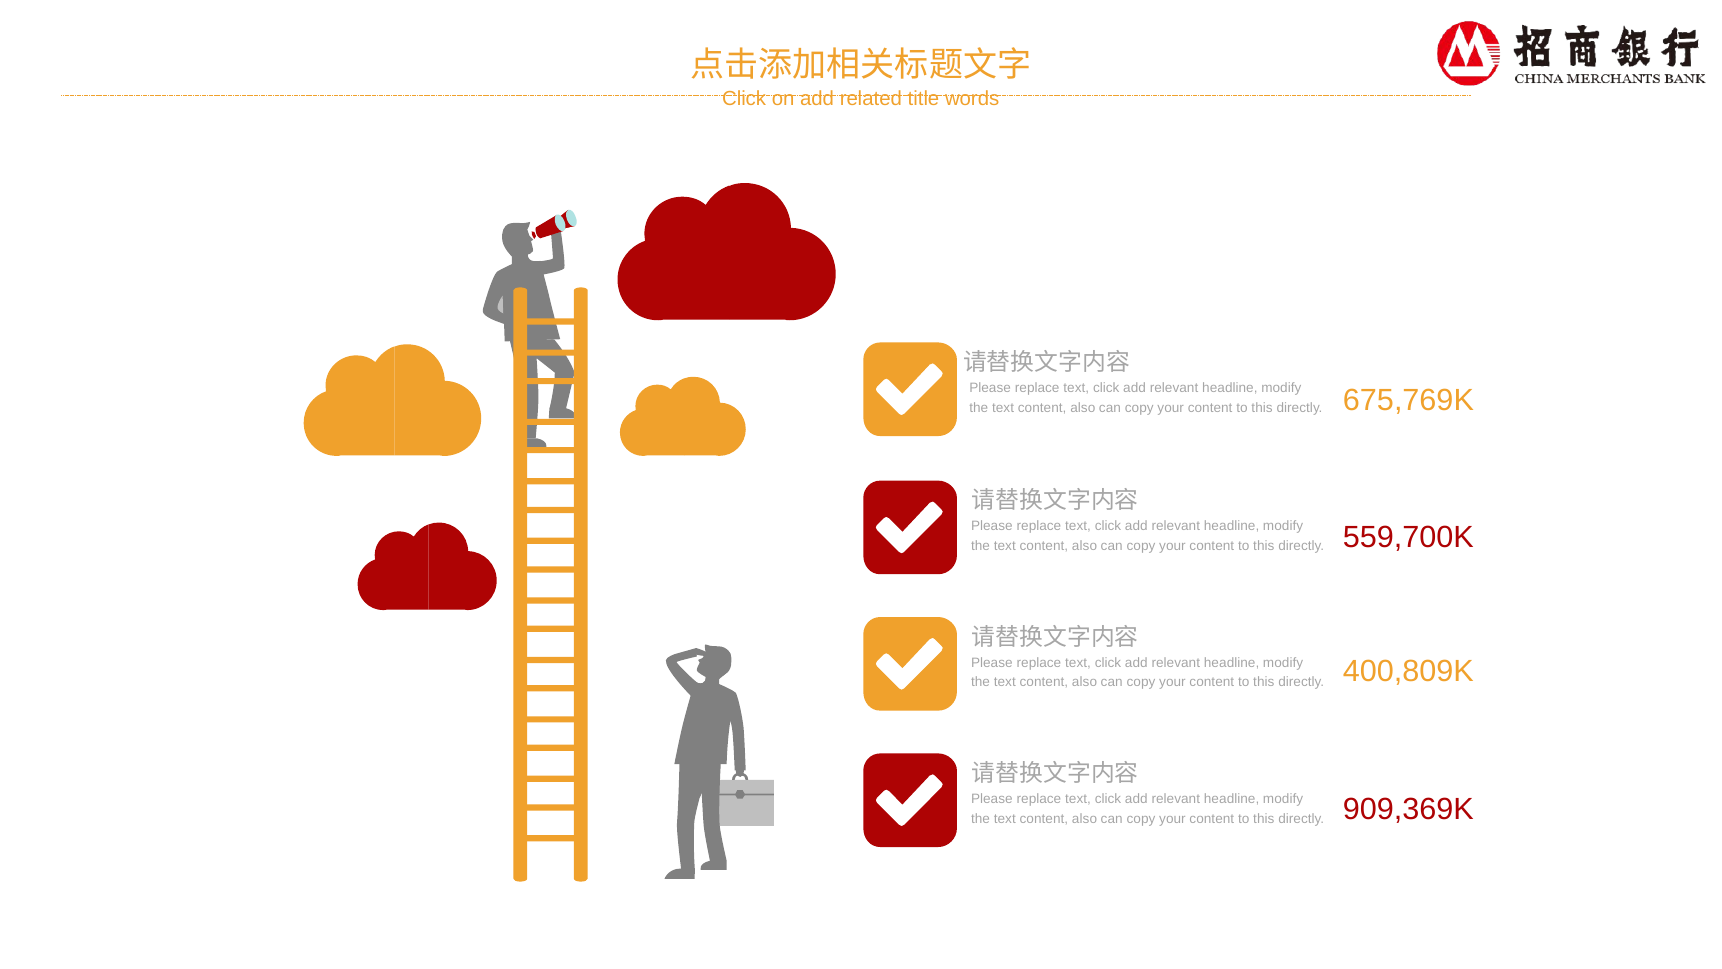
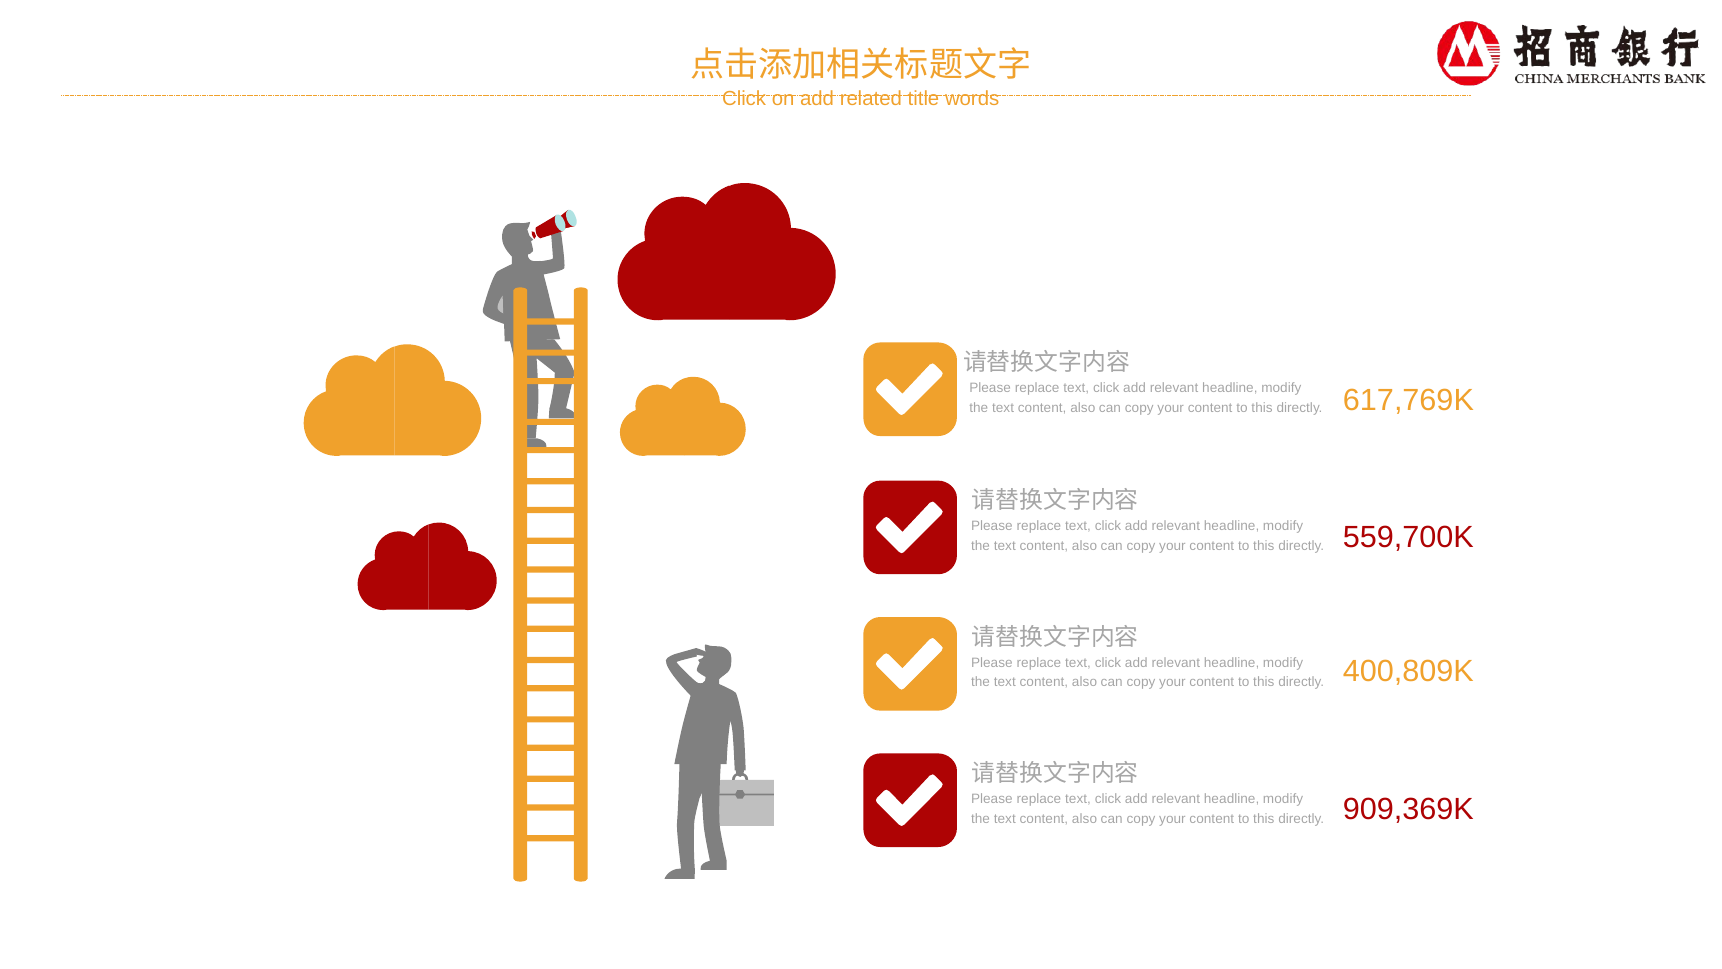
675,769K: 675,769K -> 617,769K (1408, 401)
